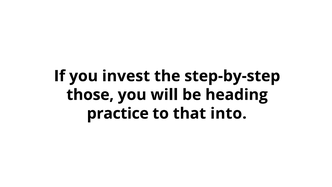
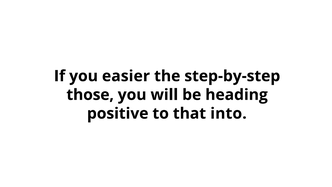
invest: invest -> easier (126, 76)
practice: practice -> positive (118, 113)
